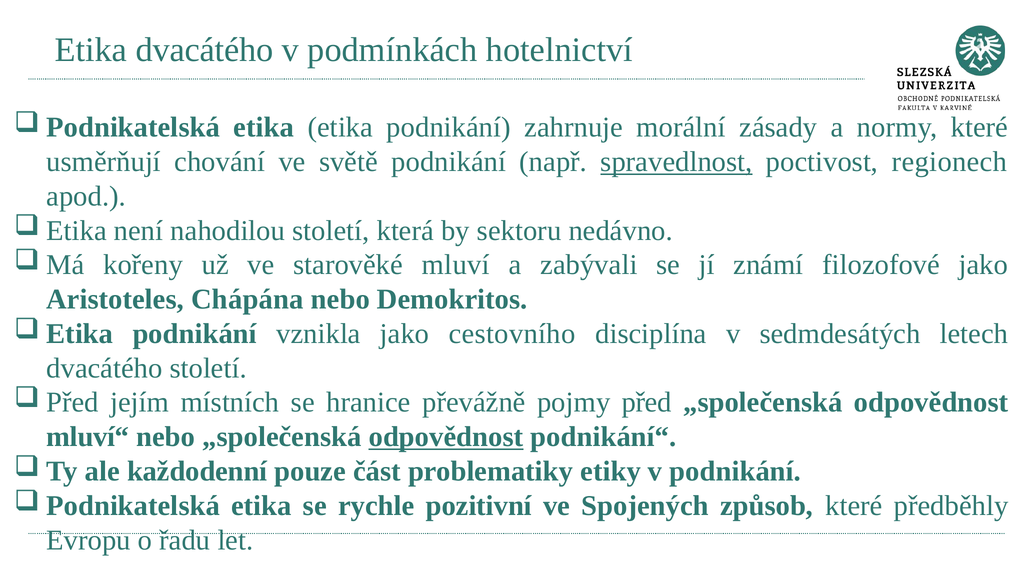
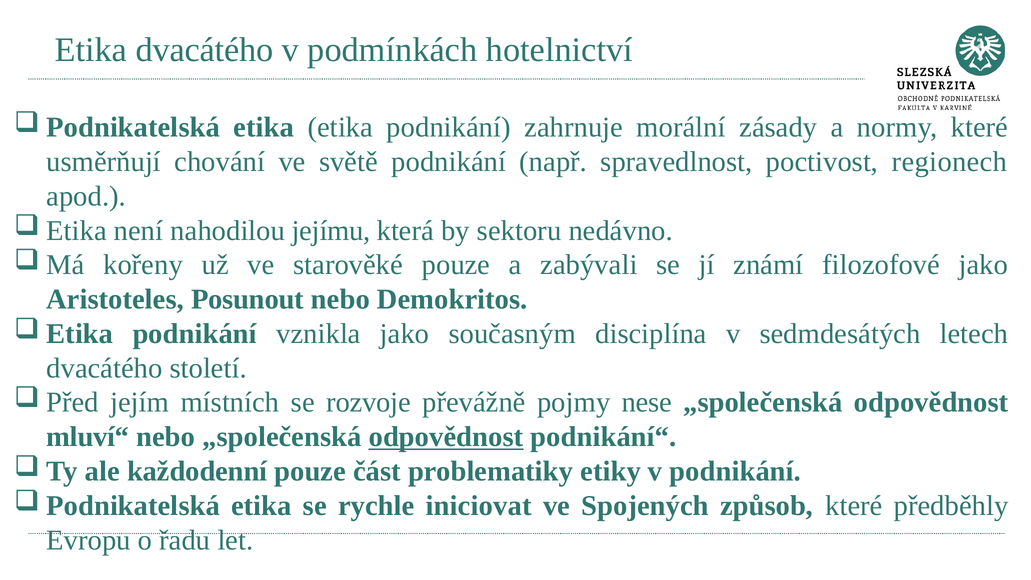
spravedlnost underline: present -> none (676, 162)
nahodilou století: století -> jejímu (331, 231)
starověké mluví: mluví -> pouze (456, 265)
Chápána: Chápána -> Posunout (248, 299)
cestovního: cestovního -> současným (512, 334)
hranice: hranice -> rozvoje (369, 402)
před: před -> nese (647, 402)
pozitivní: pozitivní -> iniciovat (479, 506)
